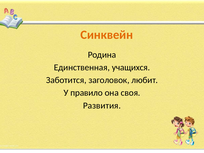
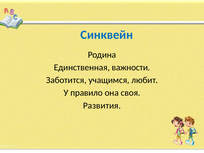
Синквейн colour: orange -> blue (107, 35)
учащихся: учащихся -> важности (131, 67)
заголовок: заголовок -> учащимся (109, 80)
